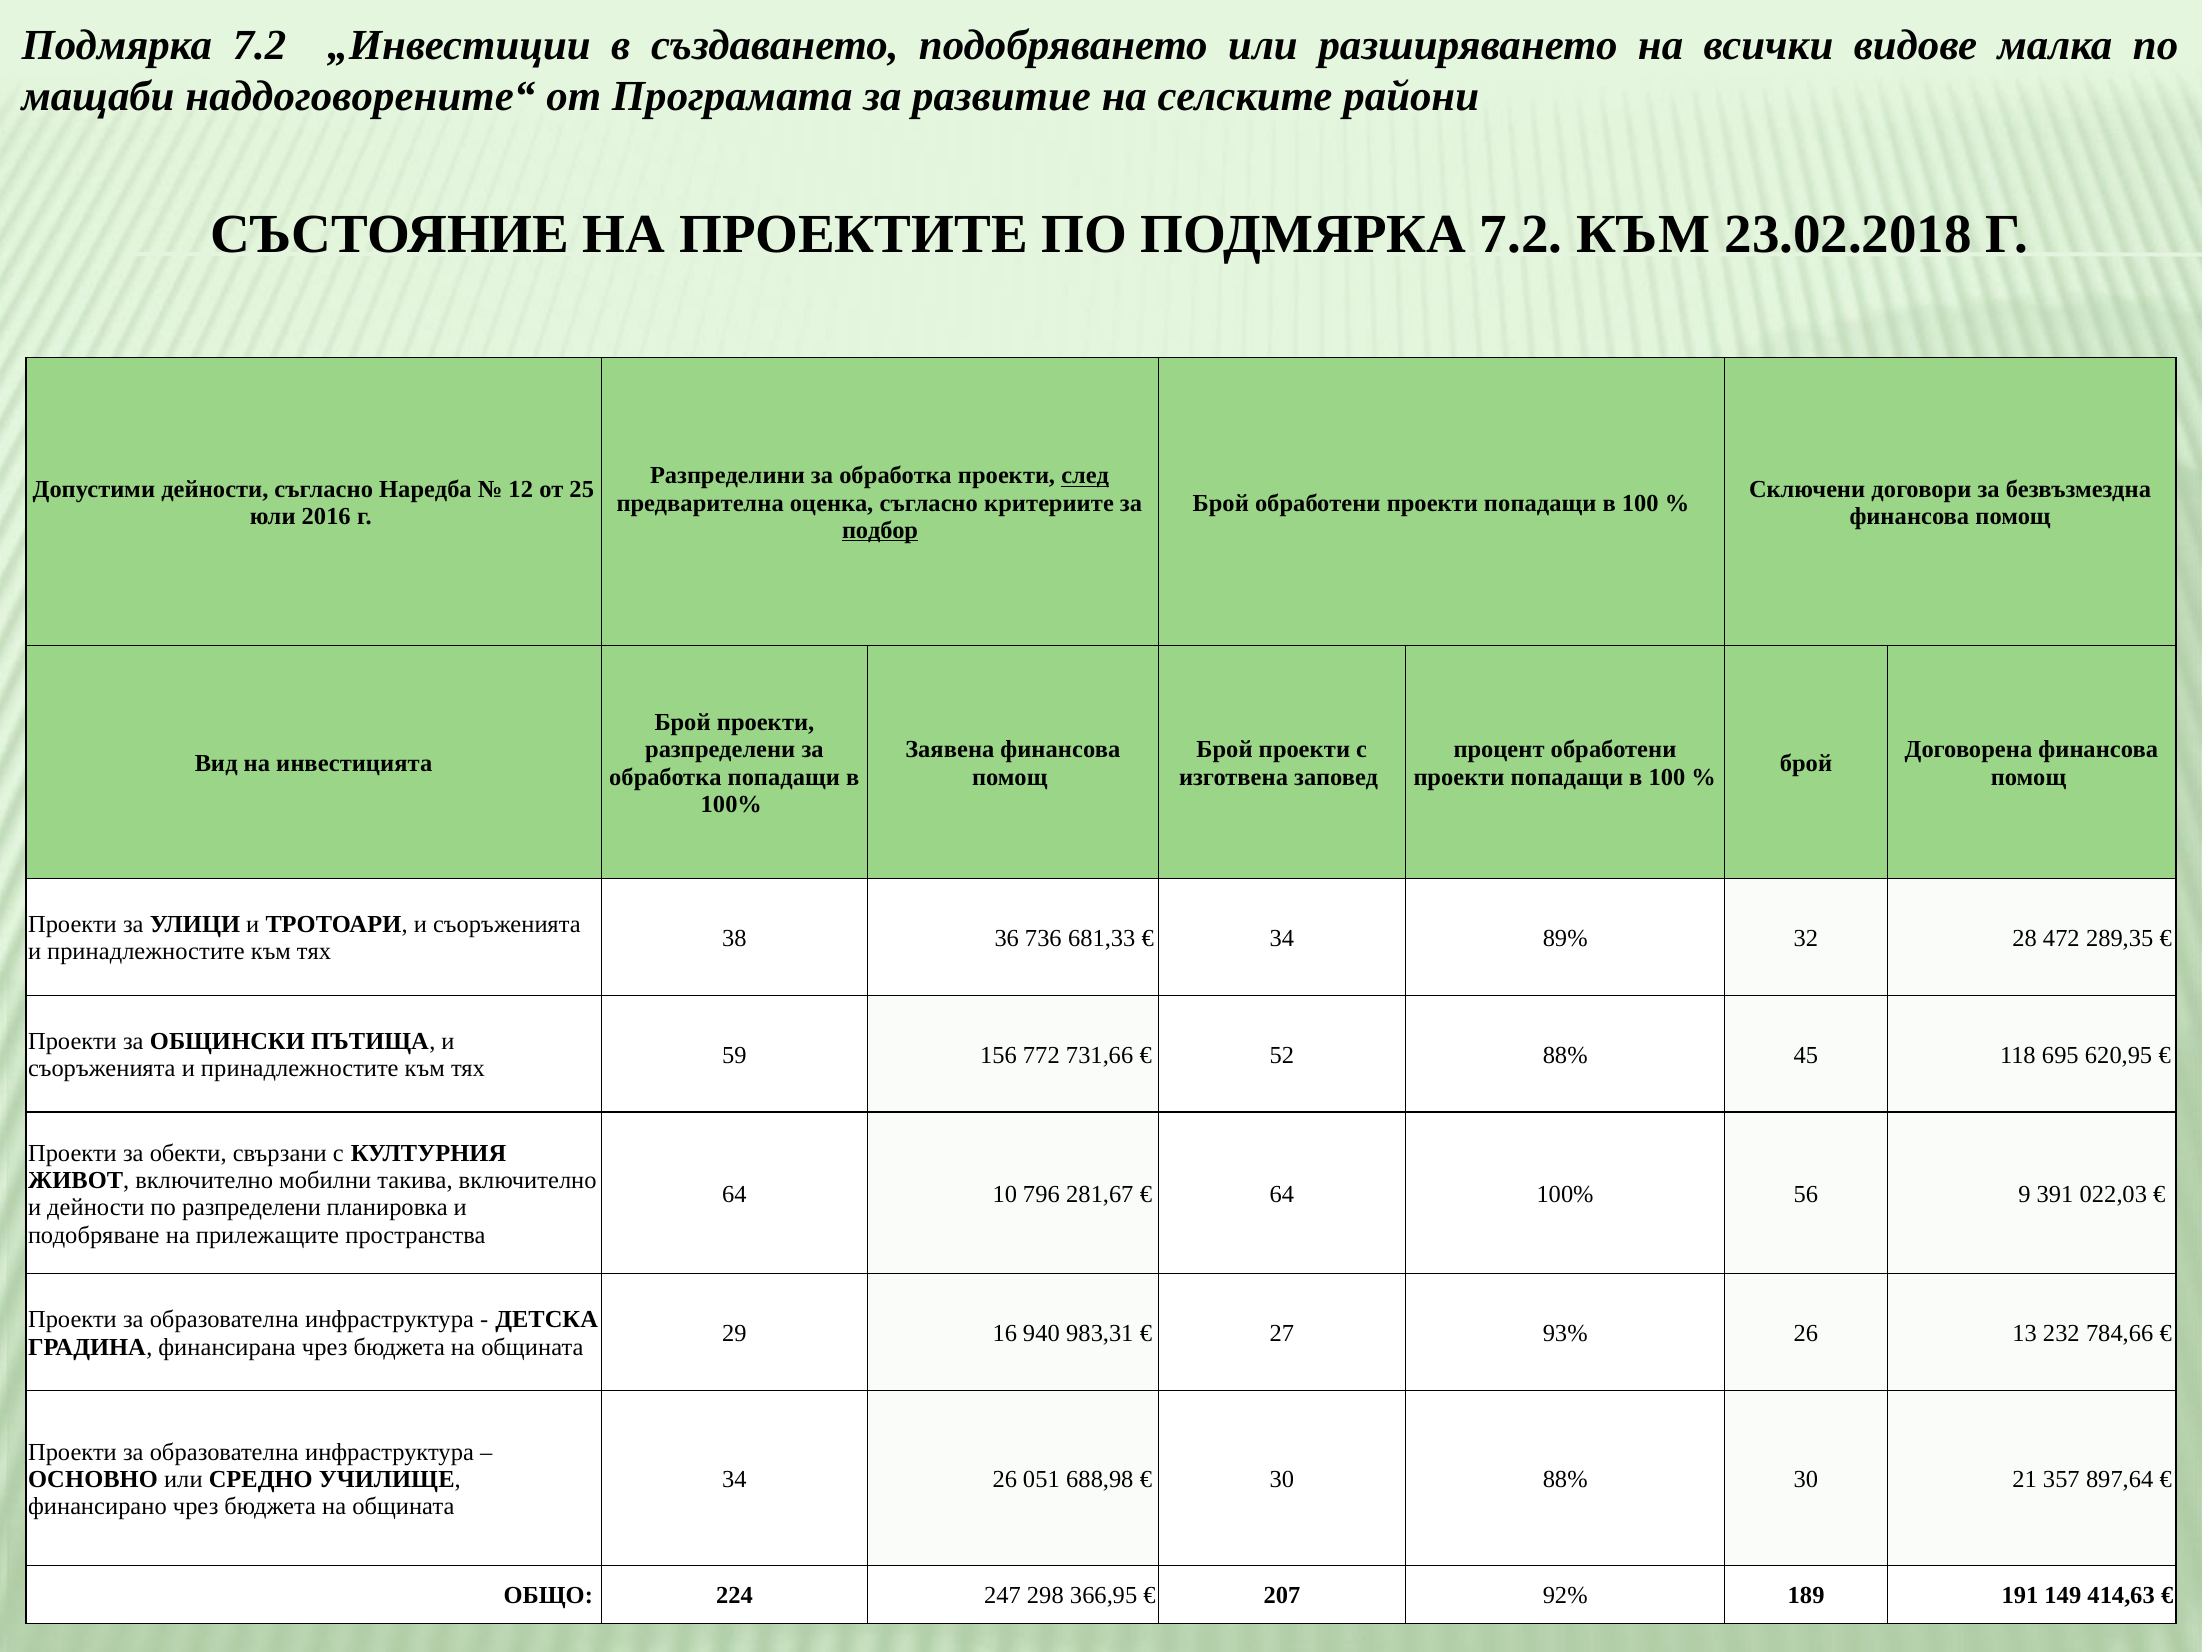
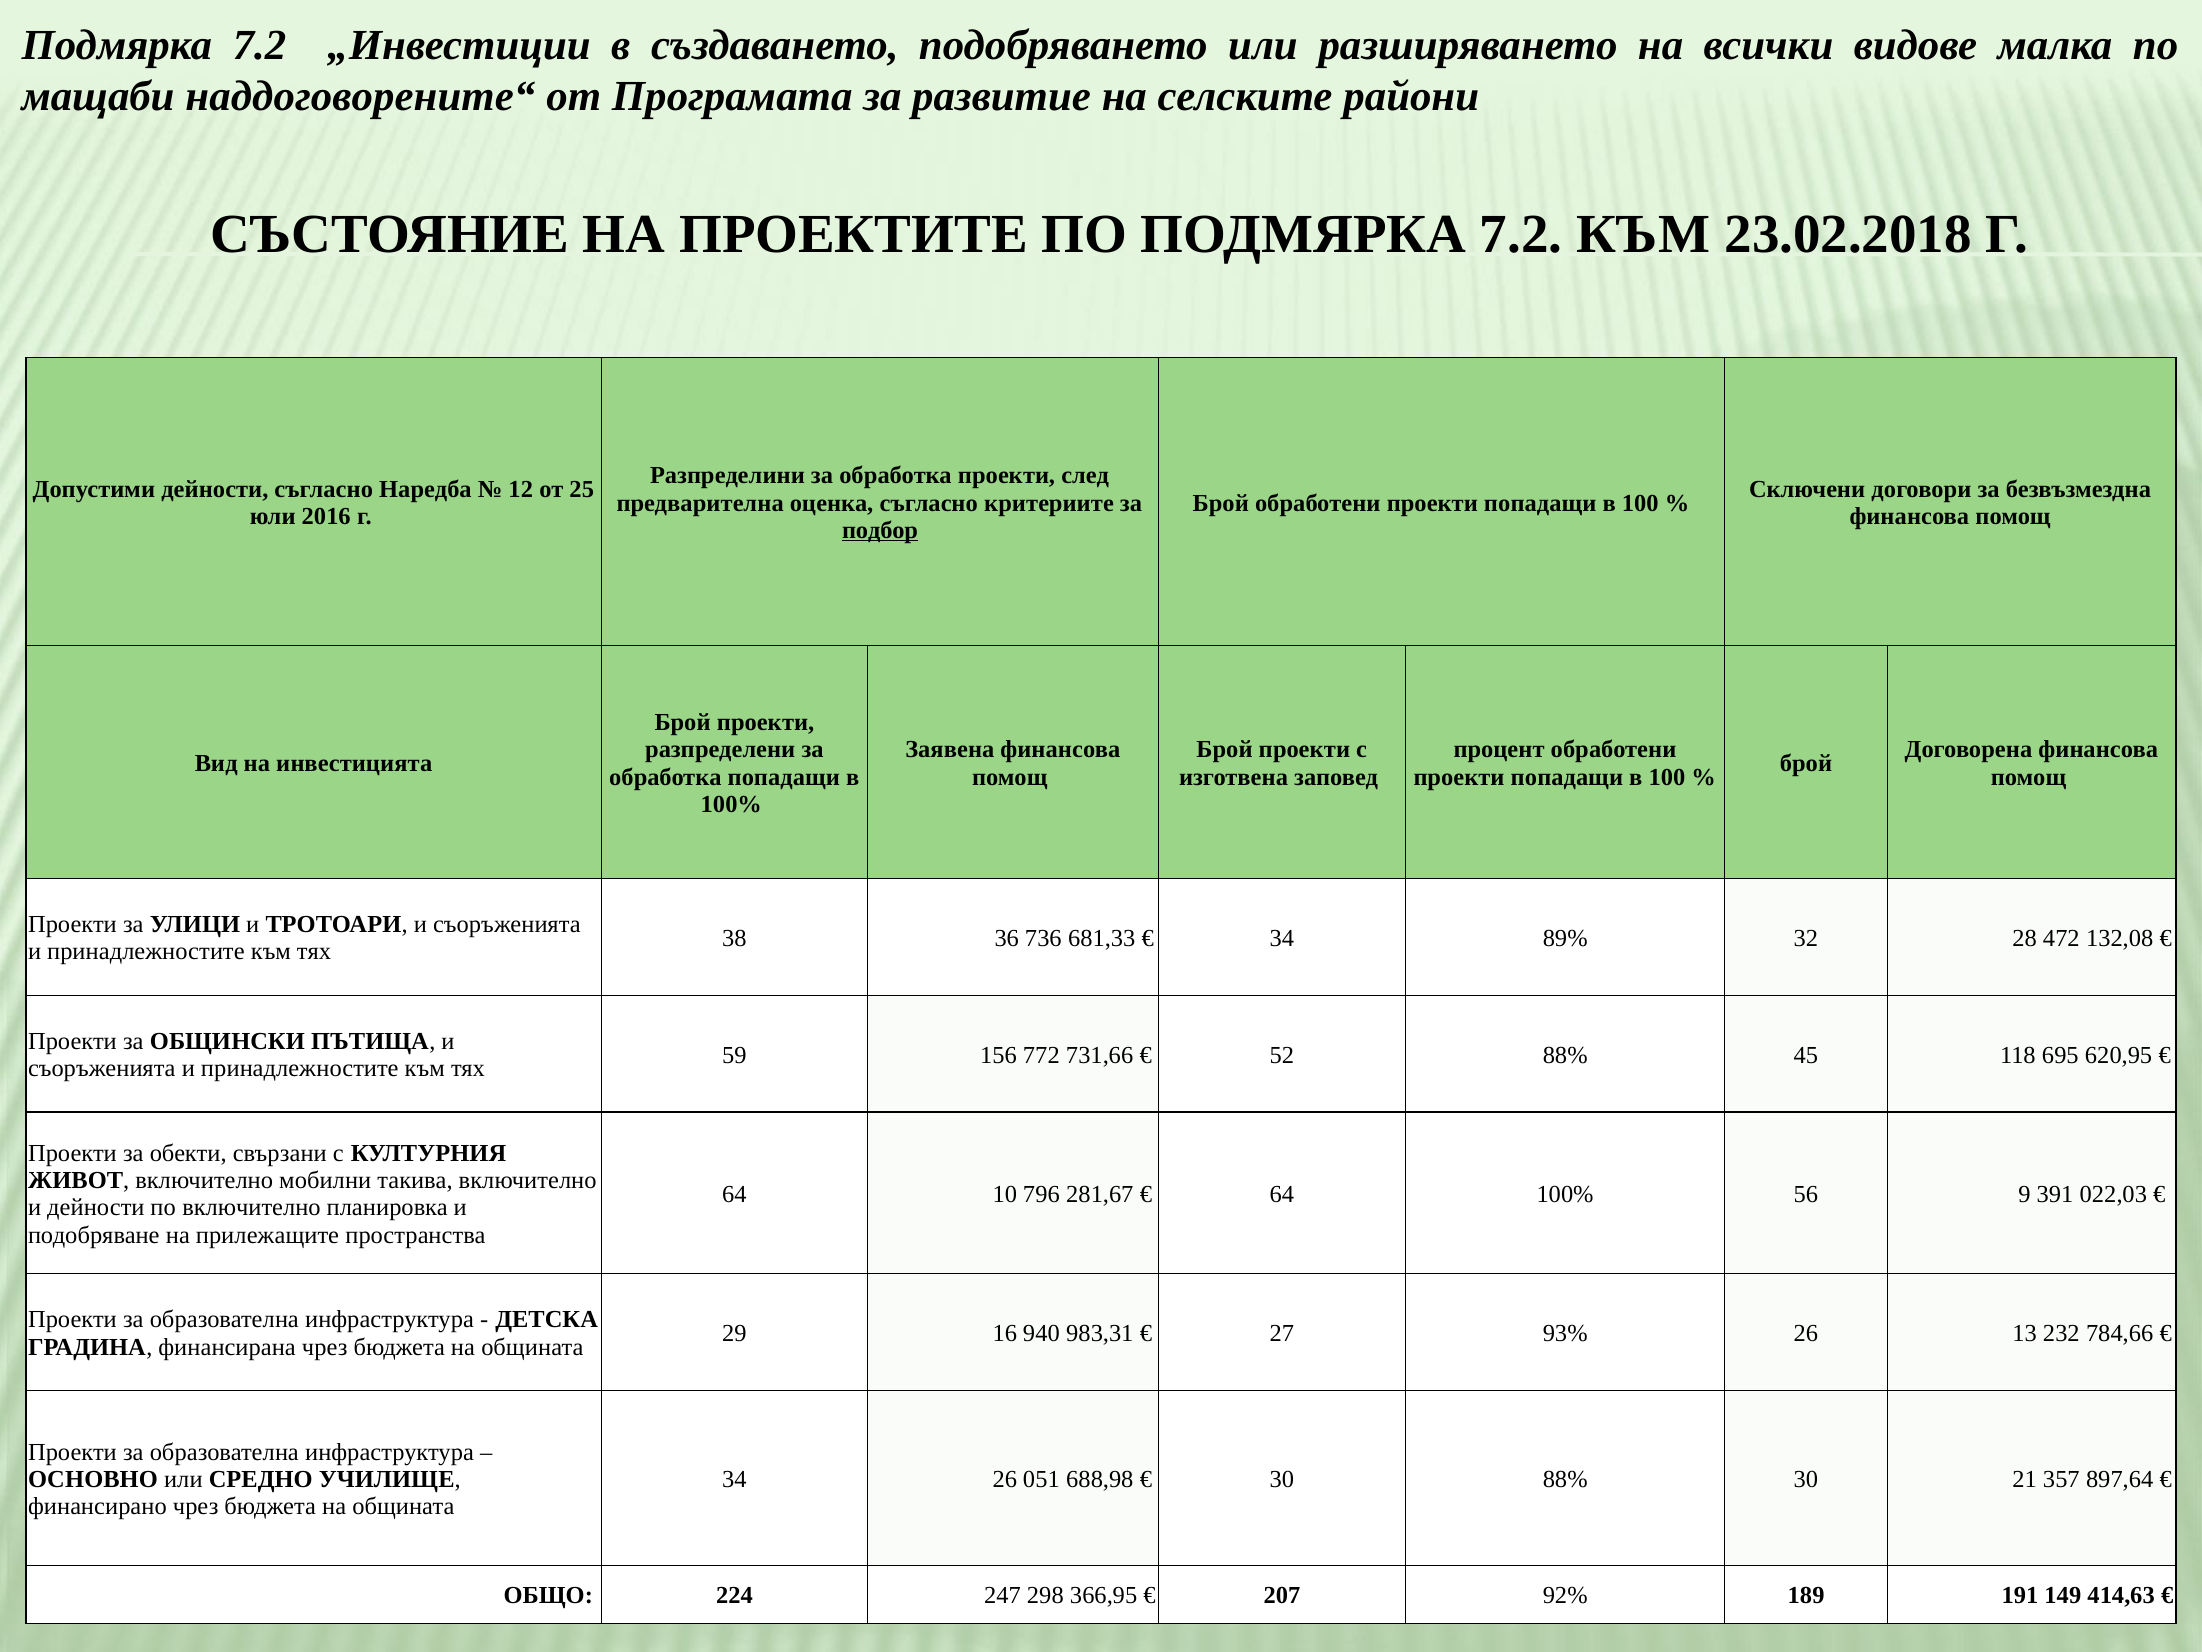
след underline: present -> none (1085, 476)
289,35: 289,35 -> 132,08 (2120, 938)
по разпределени: разпределени -> включително (251, 1207)
